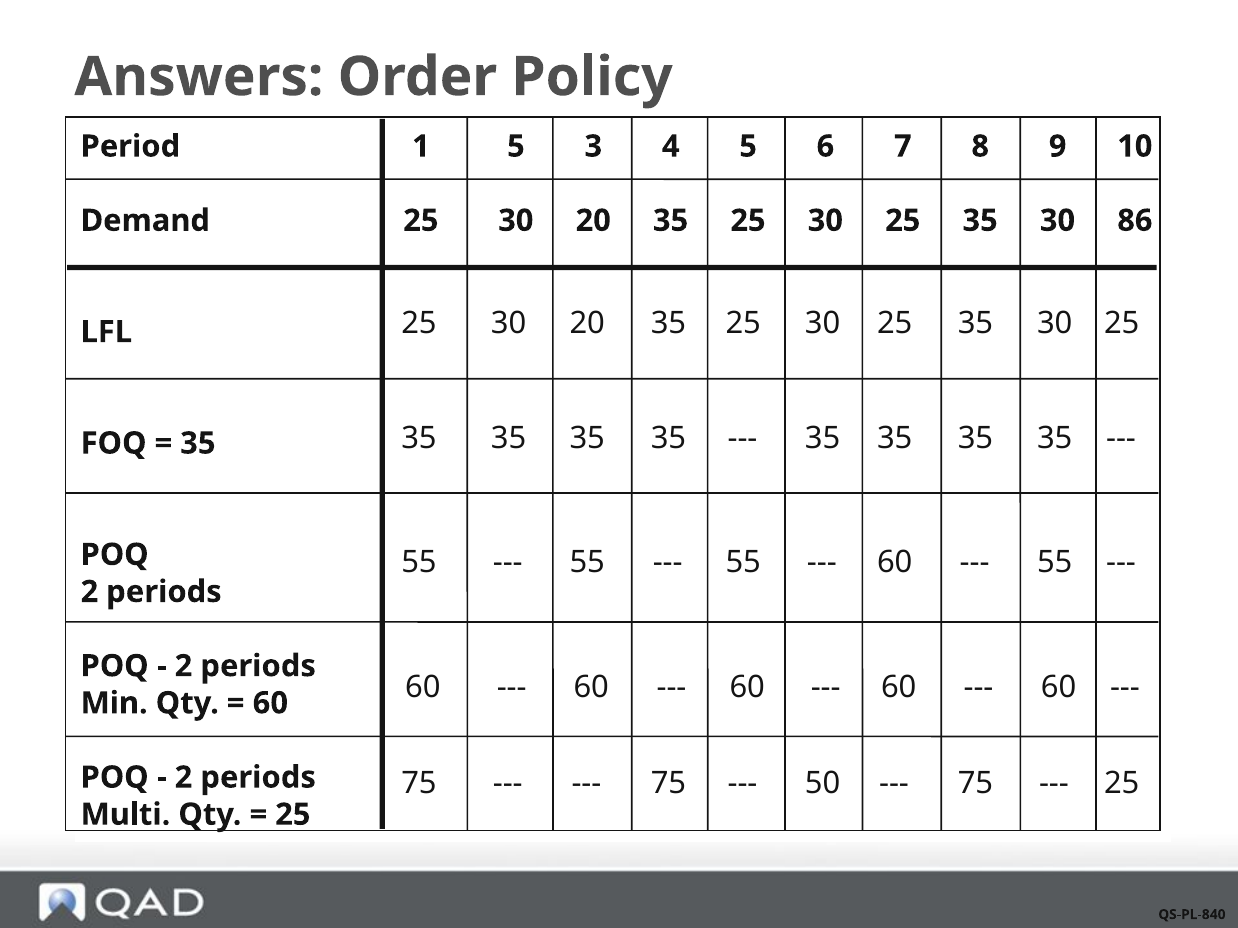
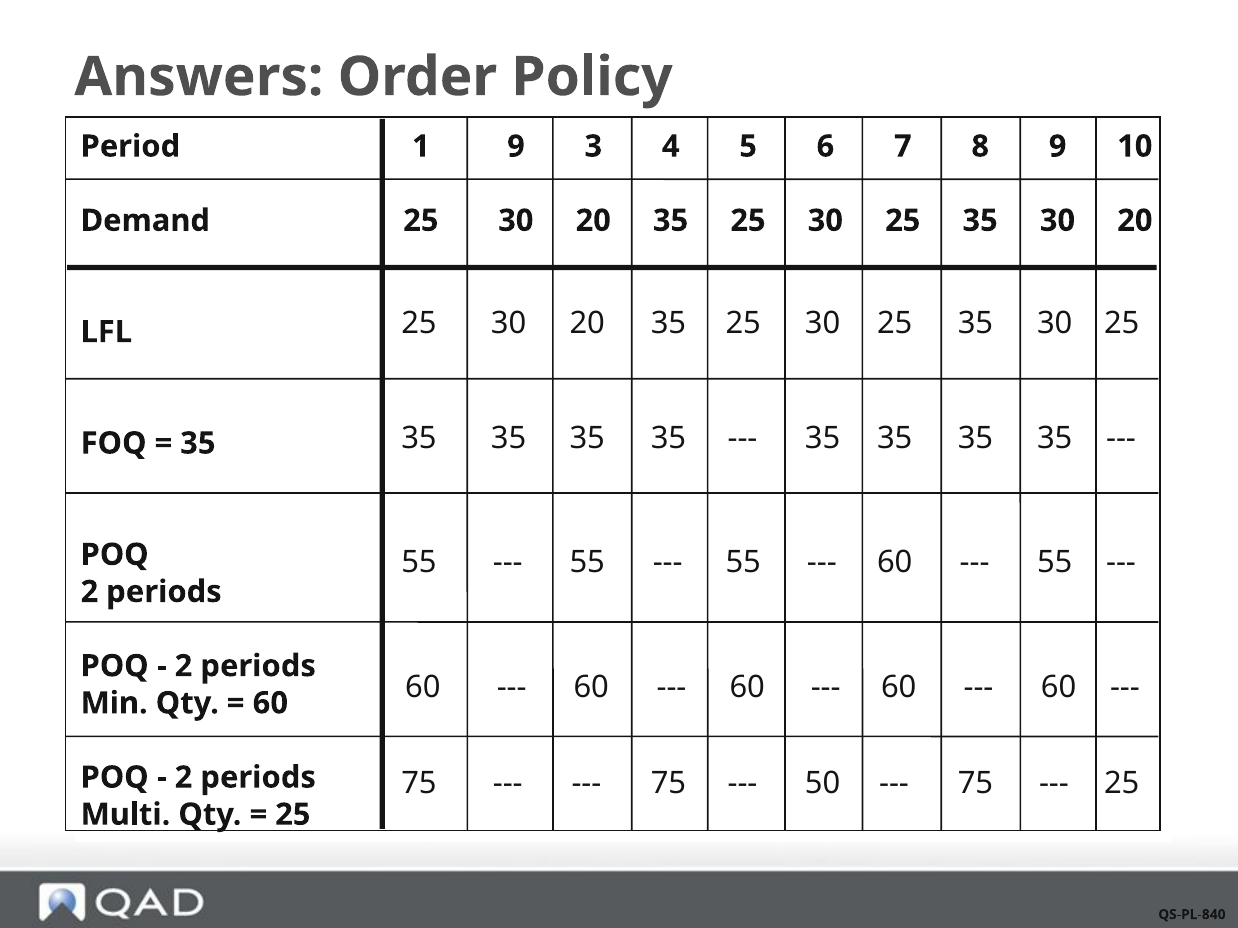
1 5: 5 -> 9 (516, 146)
35 30 86: 86 -> 20 (1135, 221)
